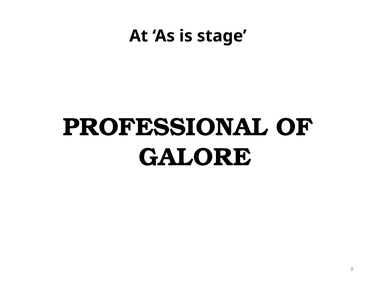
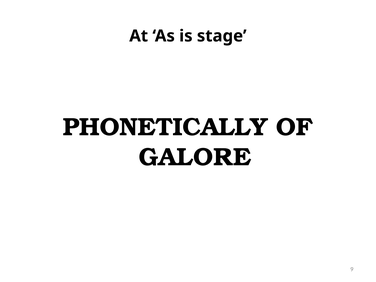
PROFESSIONAL: PROFESSIONAL -> PHONETICALLY (165, 127)
